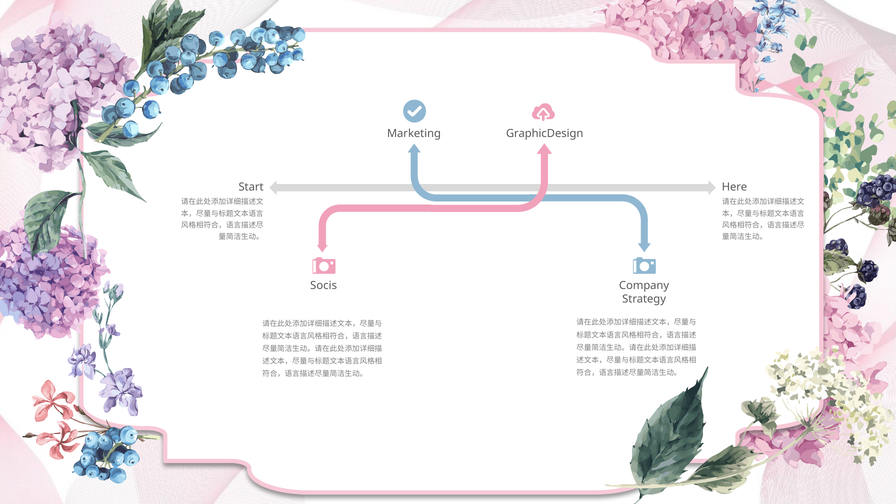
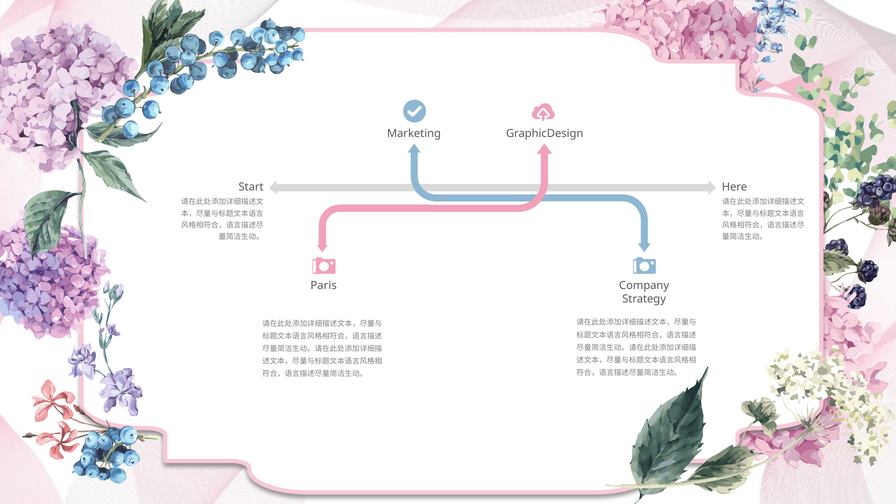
Socis: Socis -> Paris (324, 285)
